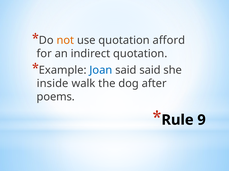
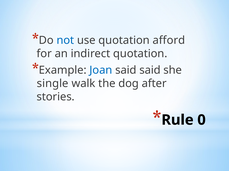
not colour: orange -> blue (65, 40)
inside: inside -> single (53, 84)
poems: poems -> stories (56, 97)
9: 9 -> 0 (202, 120)
